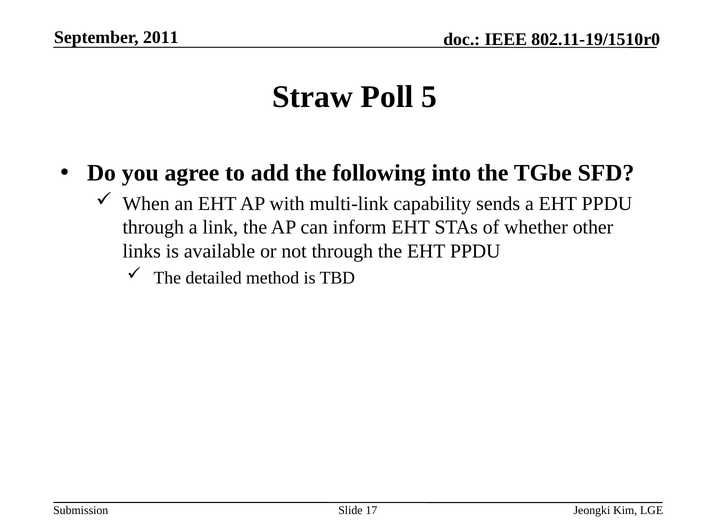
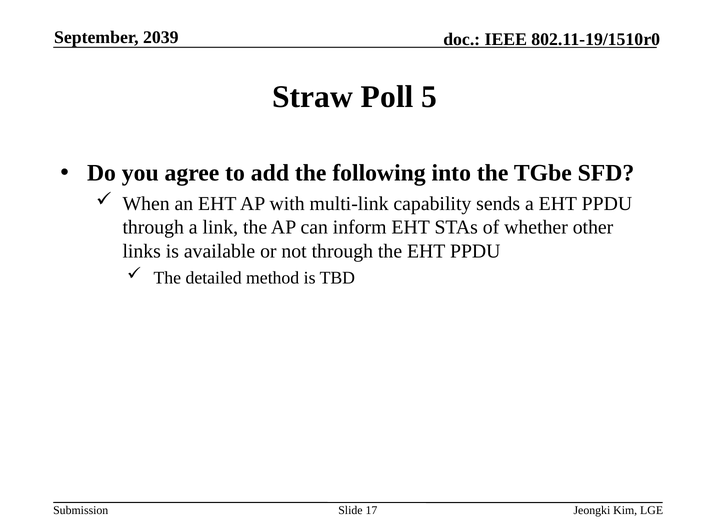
2011: 2011 -> 2039 (161, 38)
